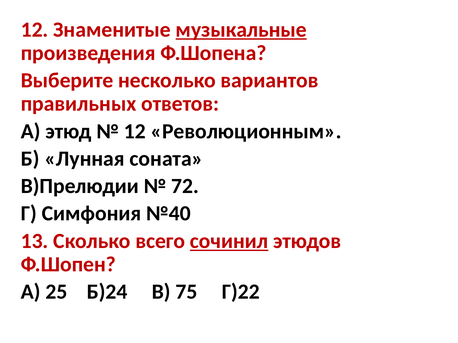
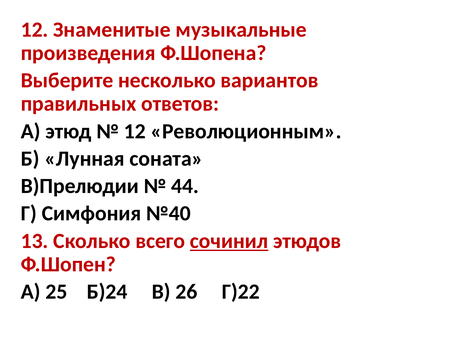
музыкальные underline: present -> none (241, 30)
72: 72 -> 44 (185, 186)
75: 75 -> 26 (186, 292)
